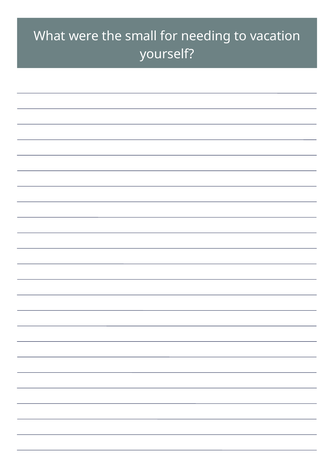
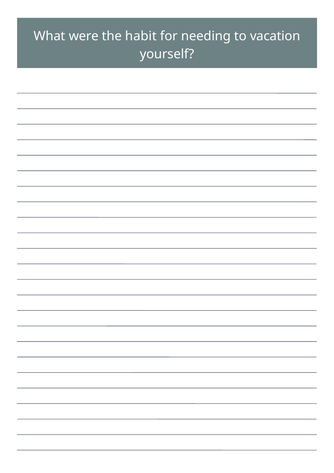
small: small -> habit (141, 36)
